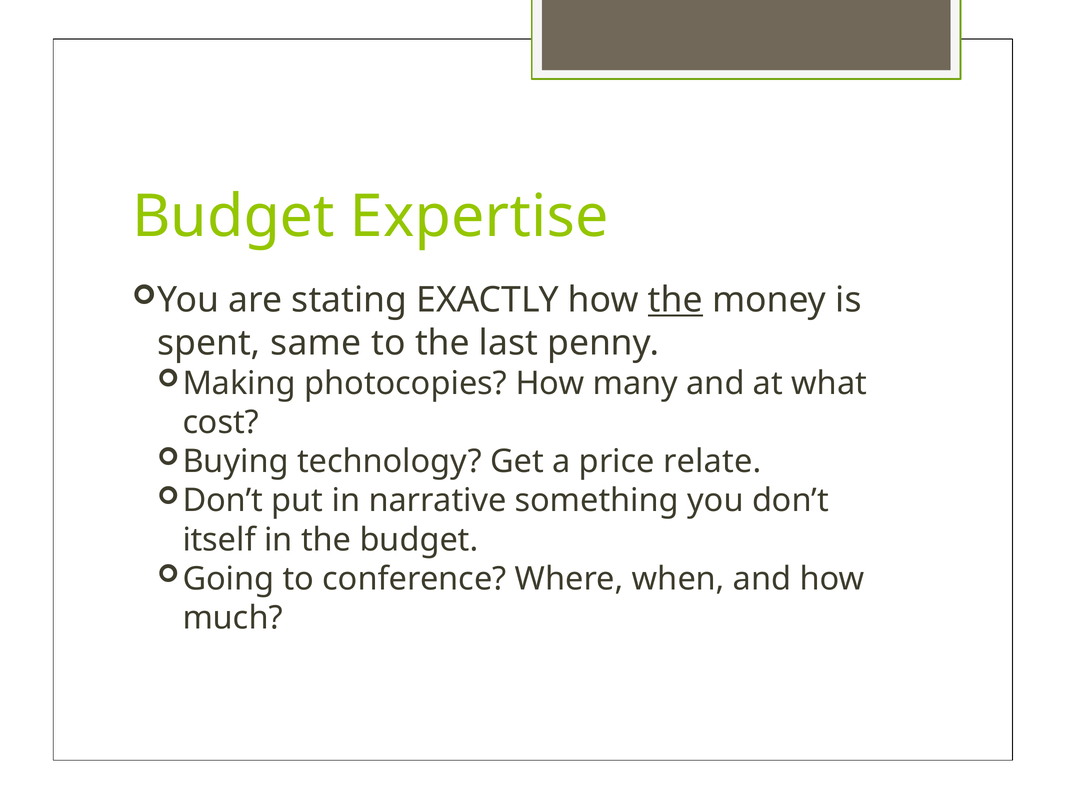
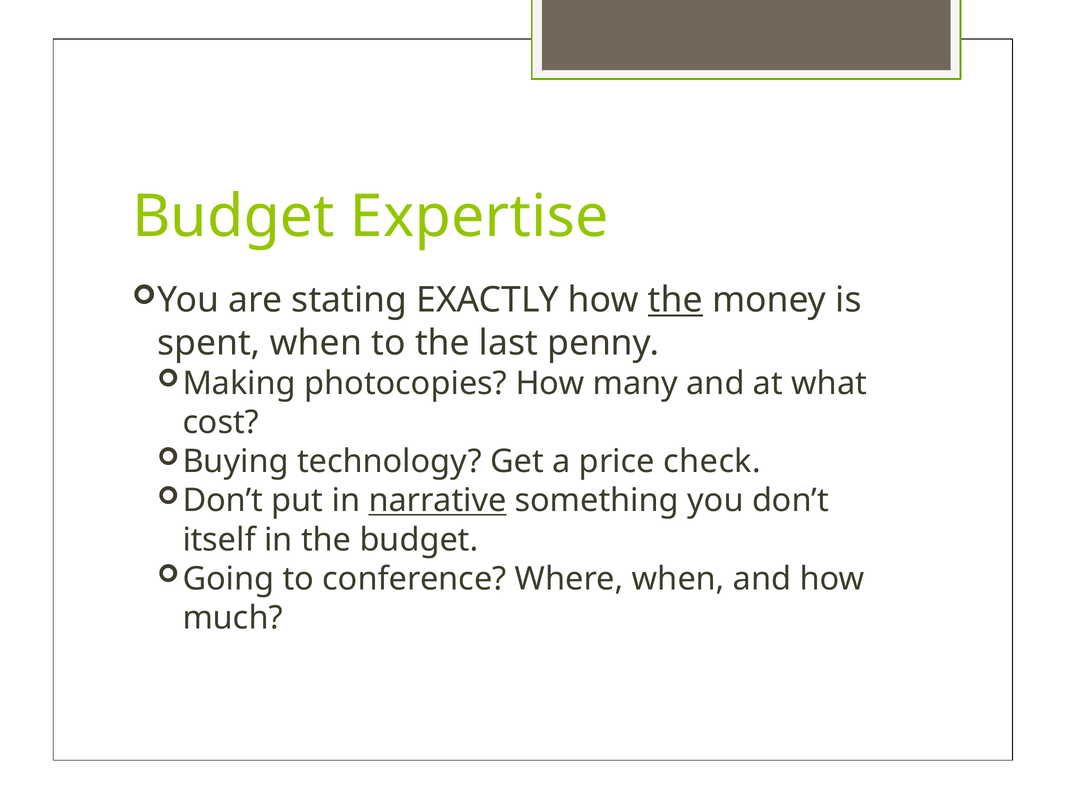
spent same: same -> when (316, 343)
relate: relate -> check (712, 461)
narrative underline: none -> present (438, 500)
